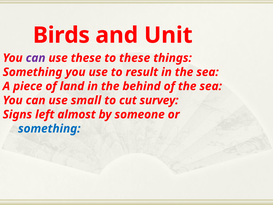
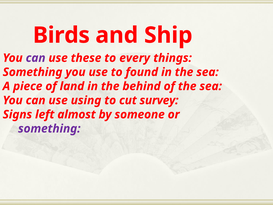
Unit: Unit -> Ship (168, 35)
to these: these -> every (135, 58)
result: result -> found (142, 72)
small: small -> using (86, 100)
something colour: blue -> purple (49, 128)
